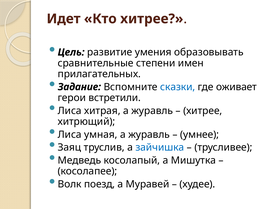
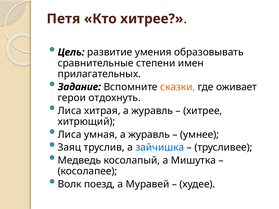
Идет: Идет -> Петя (63, 19)
сказки colour: blue -> orange (178, 87)
встретили: встретили -> отдохнуть (115, 98)
